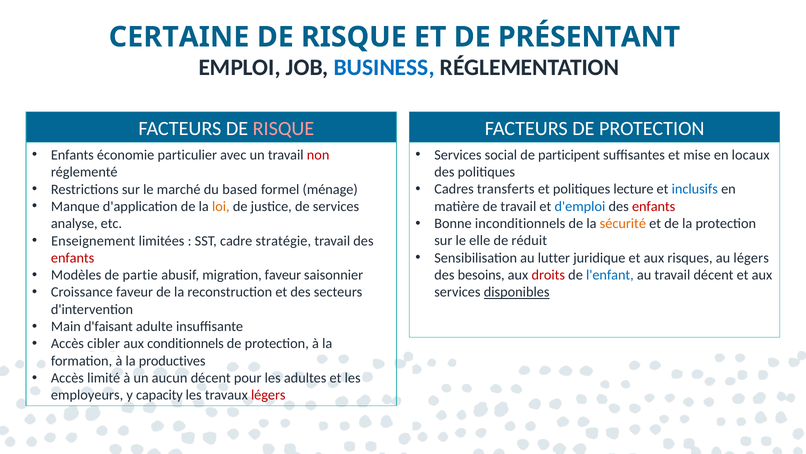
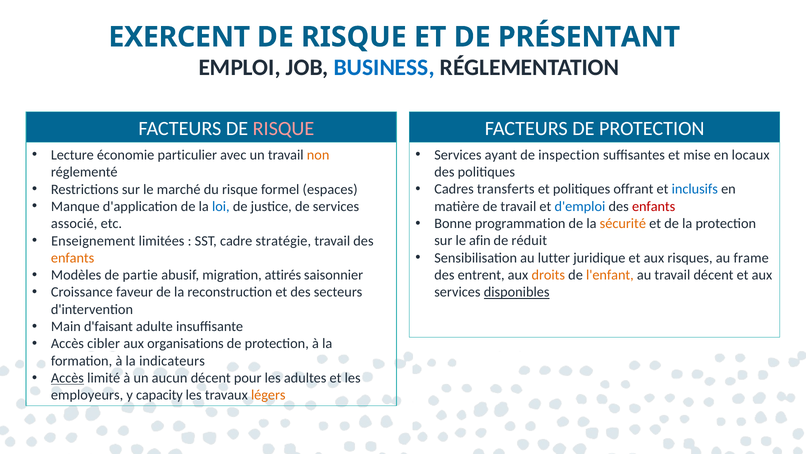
CERTAINE: CERTAINE -> EXERCENT (179, 37)
social: social -> ayant (501, 155)
participent: participent -> inspection (569, 155)
Enfants: Enfants -> Lecture (72, 155)
non colour: red -> orange (318, 155)
lecture: lecture -> offrant (633, 189)
du based: based -> risque (240, 189)
ménage: ménage -> espaces (330, 189)
loi colour: orange -> blue (221, 206)
inconditionnels: inconditionnels -> programmation (520, 223)
analyse: analyse -> associé (74, 223)
elle: elle -> afin (480, 240)
au légers: légers -> frame (751, 258)
enfants colour: red -> orange (73, 258)
migration faveur: faveur -> attirés (283, 275)
besoins: besoins -> entrent (481, 275)
droits colour: red -> orange (548, 275)
l'enfant colour: blue -> orange (610, 275)
conditionnels: conditionnels -> organisations (185, 343)
productives: productives -> indicateurs (172, 360)
Accès underline: none -> present (67, 378)
légers colour: red -> orange (268, 395)
